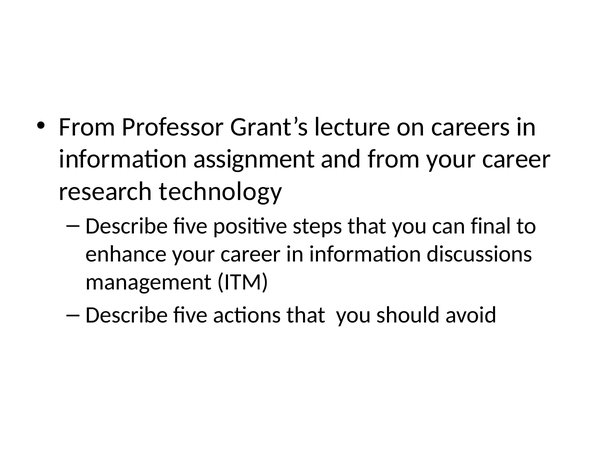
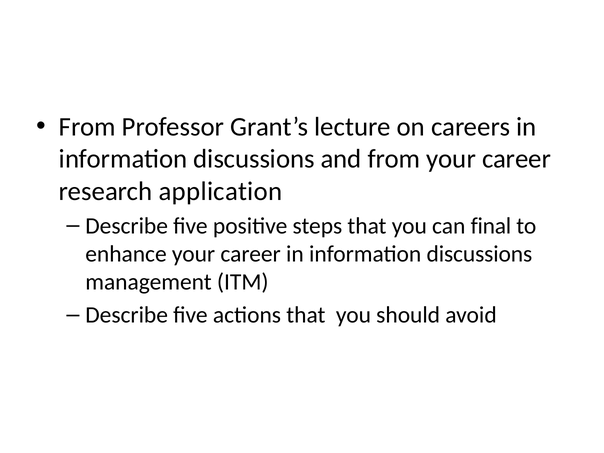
assignment: assignment -> discussions (254, 159)
technology: technology -> application (221, 191)
